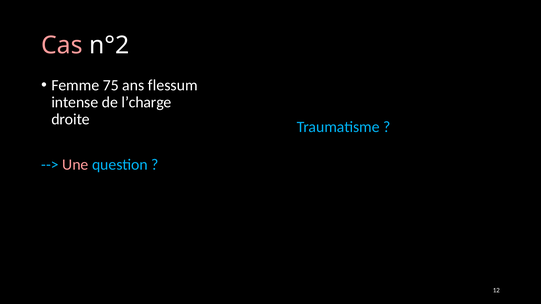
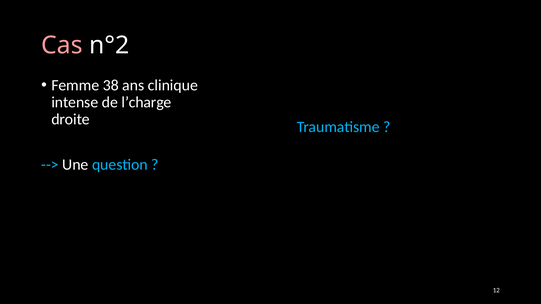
75: 75 -> 38 (111, 85)
flessum: flessum -> clinique (173, 85)
Une colour: pink -> white (75, 165)
